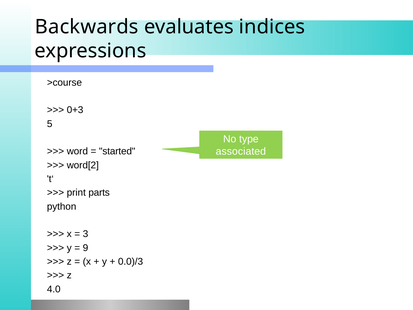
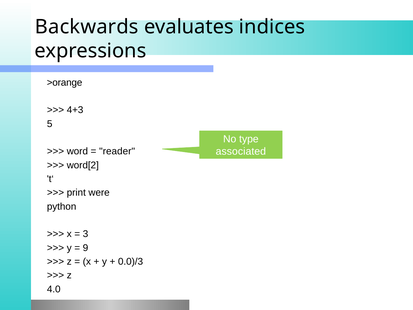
>course: >course -> >orange (65, 82)
0+3: 0+3 -> 4+3 (75, 110)
started: started -> reader (117, 151)
parts: parts -> were (99, 193)
